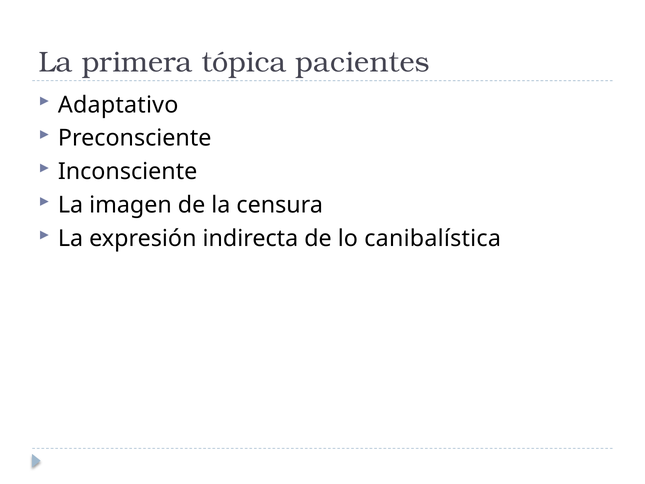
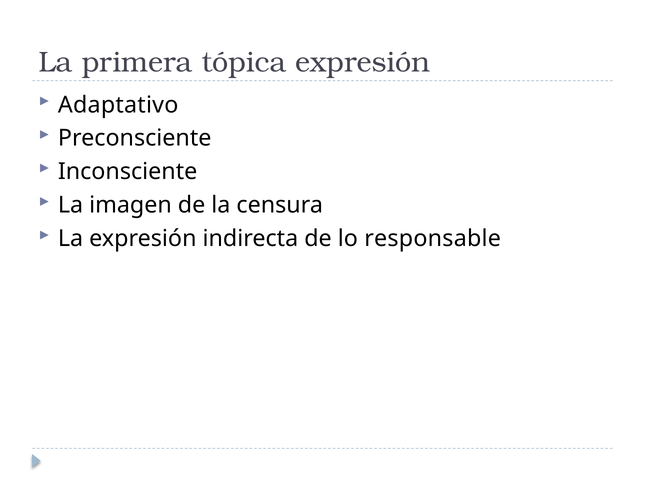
tópica pacientes: pacientes -> expresión (363, 62)
canibalística: canibalística -> responsable (433, 238)
